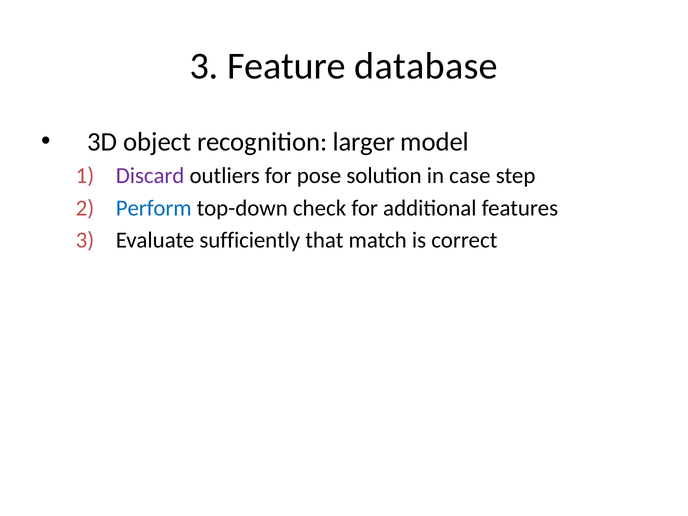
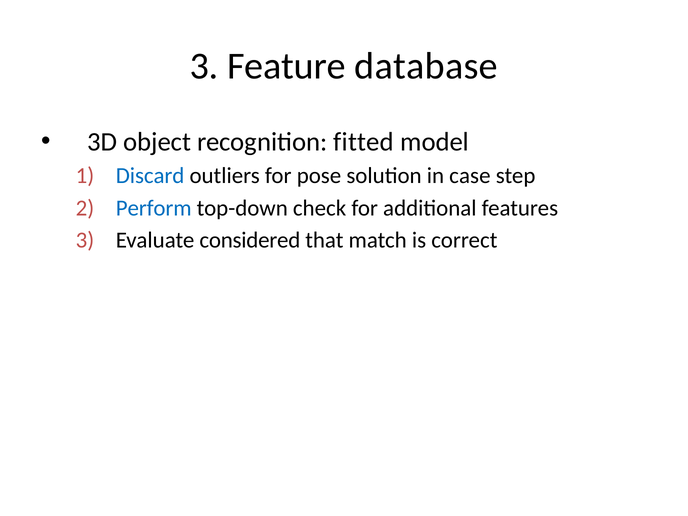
larger: larger -> fitted (364, 142)
Discard colour: purple -> blue (150, 176)
sufficiently: sufficiently -> considered (250, 240)
